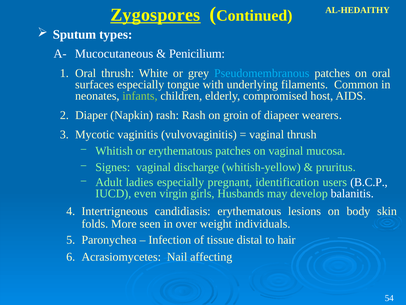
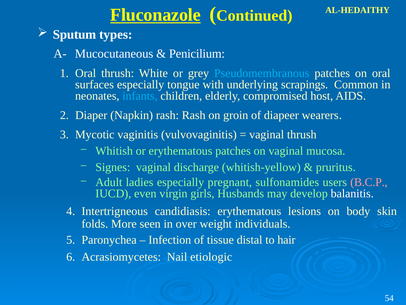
Zygospores: Zygospores -> Fluconazole (155, 15)
filaments: filaments -> scrapings (305, 84)
infants colour: light green -> light blue (140, 96)
identification: identification -> sulfonamides (287, 182)
B.C.P colour: white -> pink (369, 182)
affecting: affecting -> etiologic (211, 256)
